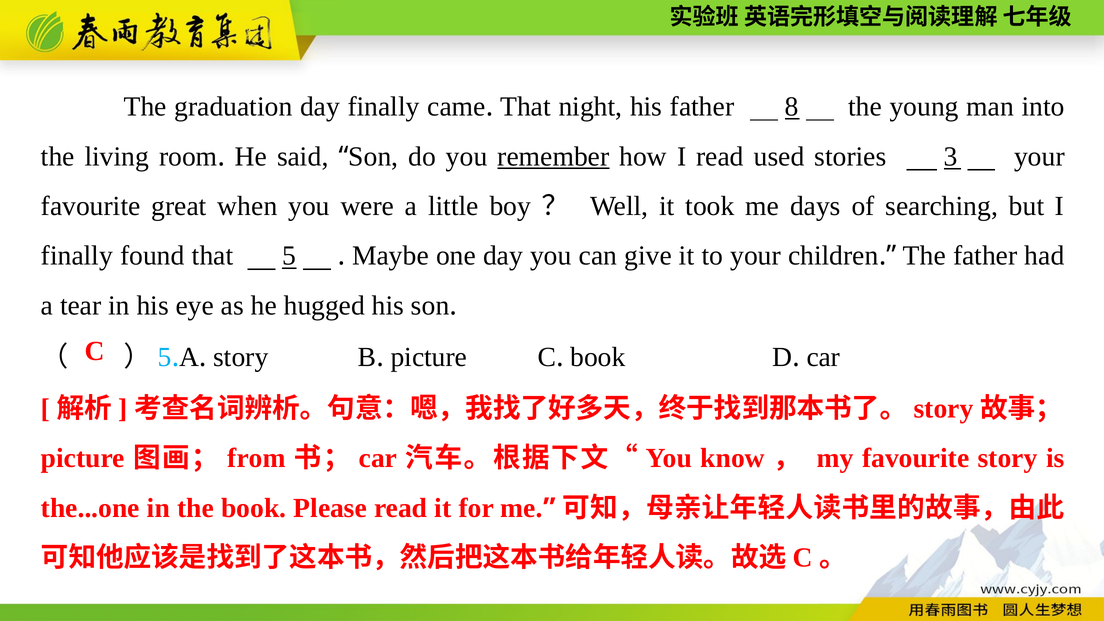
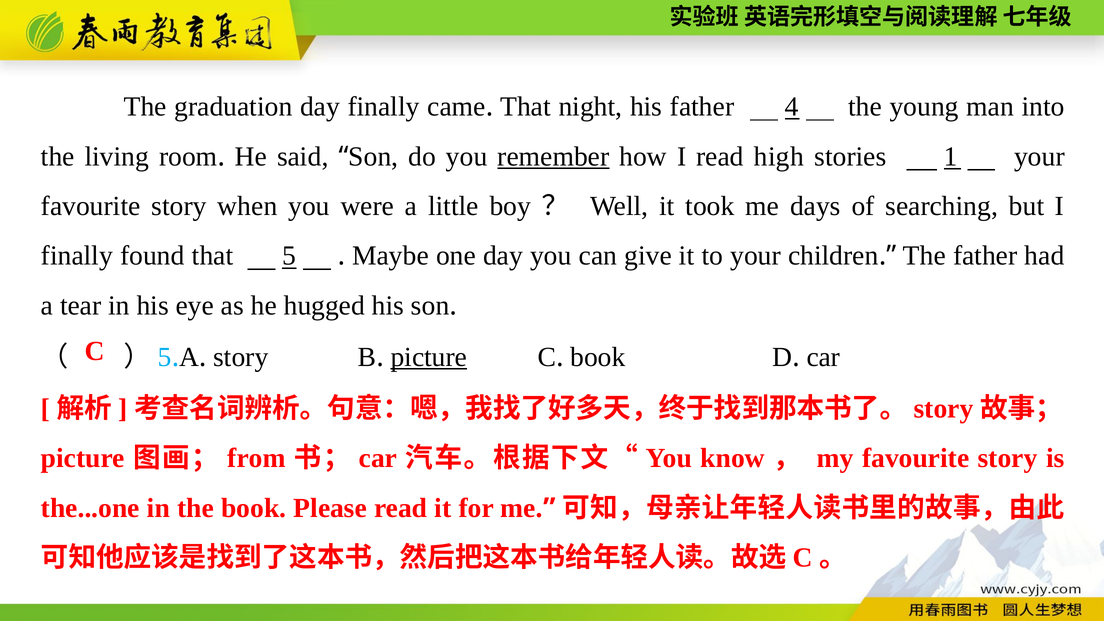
8: 8 -> 4 (792, 107)
used: used -> high (779, 156)
3: 3 -> 1 (951, 156)
great: great -> story (179, 206)
picture underline: none -> present (429, 357)
